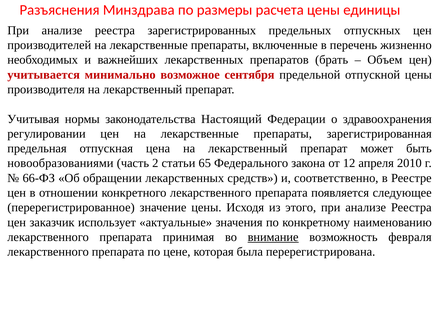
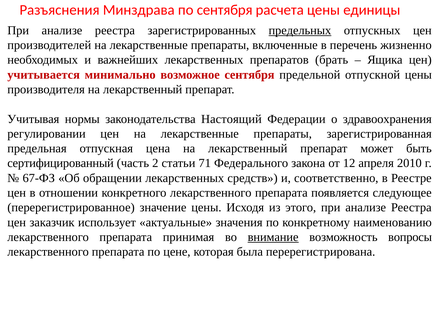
по размеры: размеры -> сентября (225, 10)
предельных underline: none -> present (300, 30)
Объем: Объем -> Ящика (385, 60)
новообразованиями: новообразованиями -> сертифицированный (61, 163)
65: 65 -> 71 (205, 163)
66-ФЗ: 66-ФЗ -> 67-ФЗ (39, 178)
февраля: февраля -> вопросы (410, 237)
